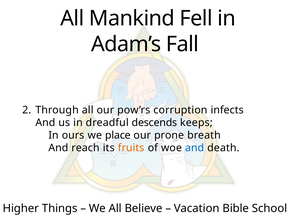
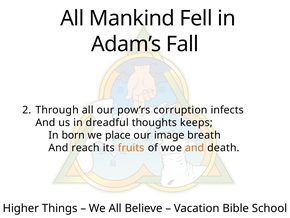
descends: descends -> thoughts (154, 122)
ours: ours -> born (73, 135)
prone: prone -> image (169, 135)
and colour: blue -> orange (195, 147)
